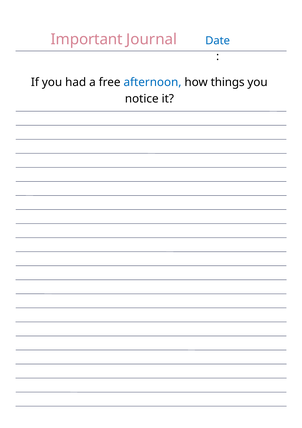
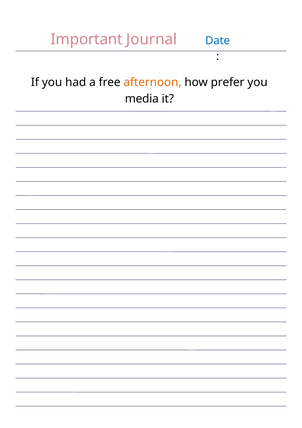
afternoon colour: blue -> orange (152, 82)
things: things -> prefer (228, 82)
notice: notice -> media (142, 99)
